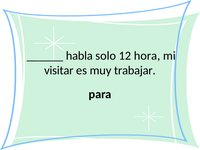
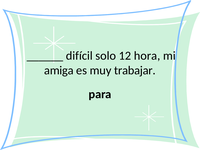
habla: habla -> difícil (79, 56)
visitar: visitar -> amiga (59, 70)
